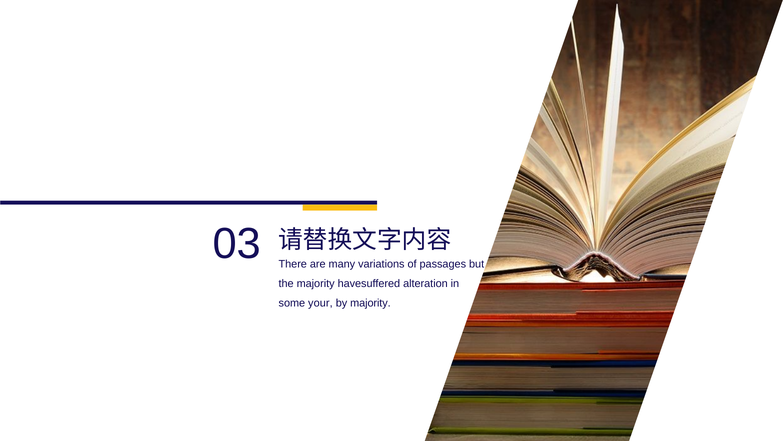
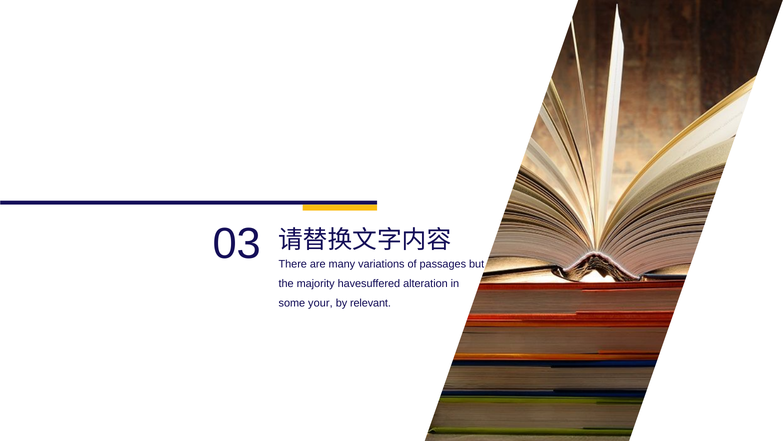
by majority: majority -> relevant (370, 303)
